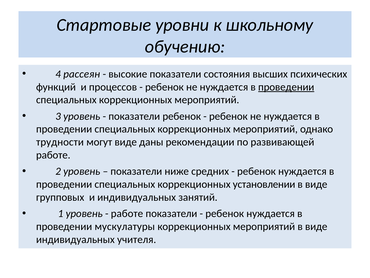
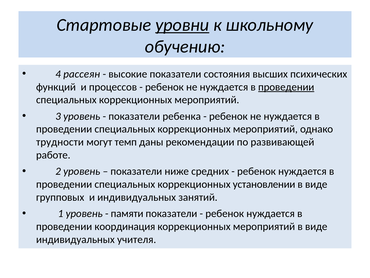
уровни underline: none -> present (182, 25)
показатели ребенок: ребенок -> ребенка (182, 116)
могут виде: виде -> темп (126, 142)
работе: работе -> памяти (127, 213)
мускулатуры: мускулатуры -> координация (125, 226)
